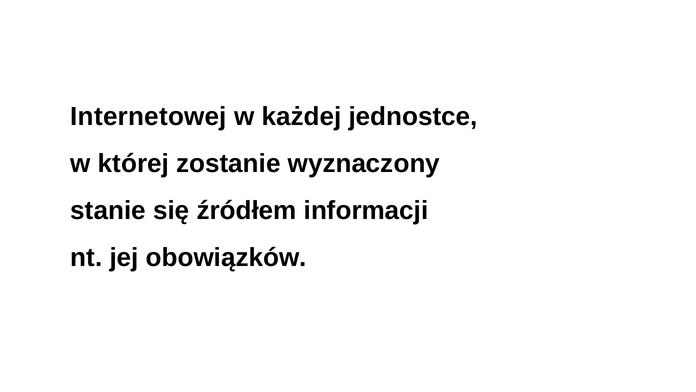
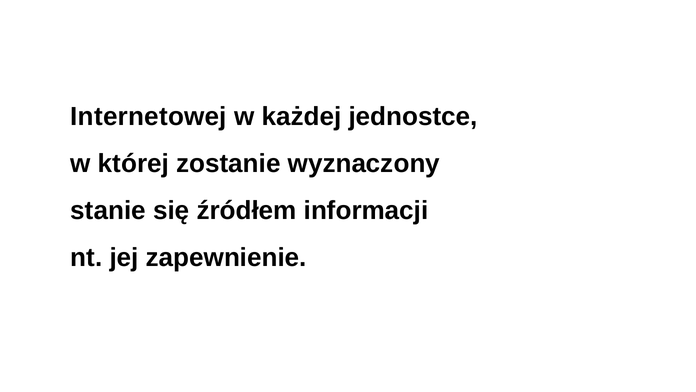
obowiązków: obowiązków -> zapewnienie (226, 257)
